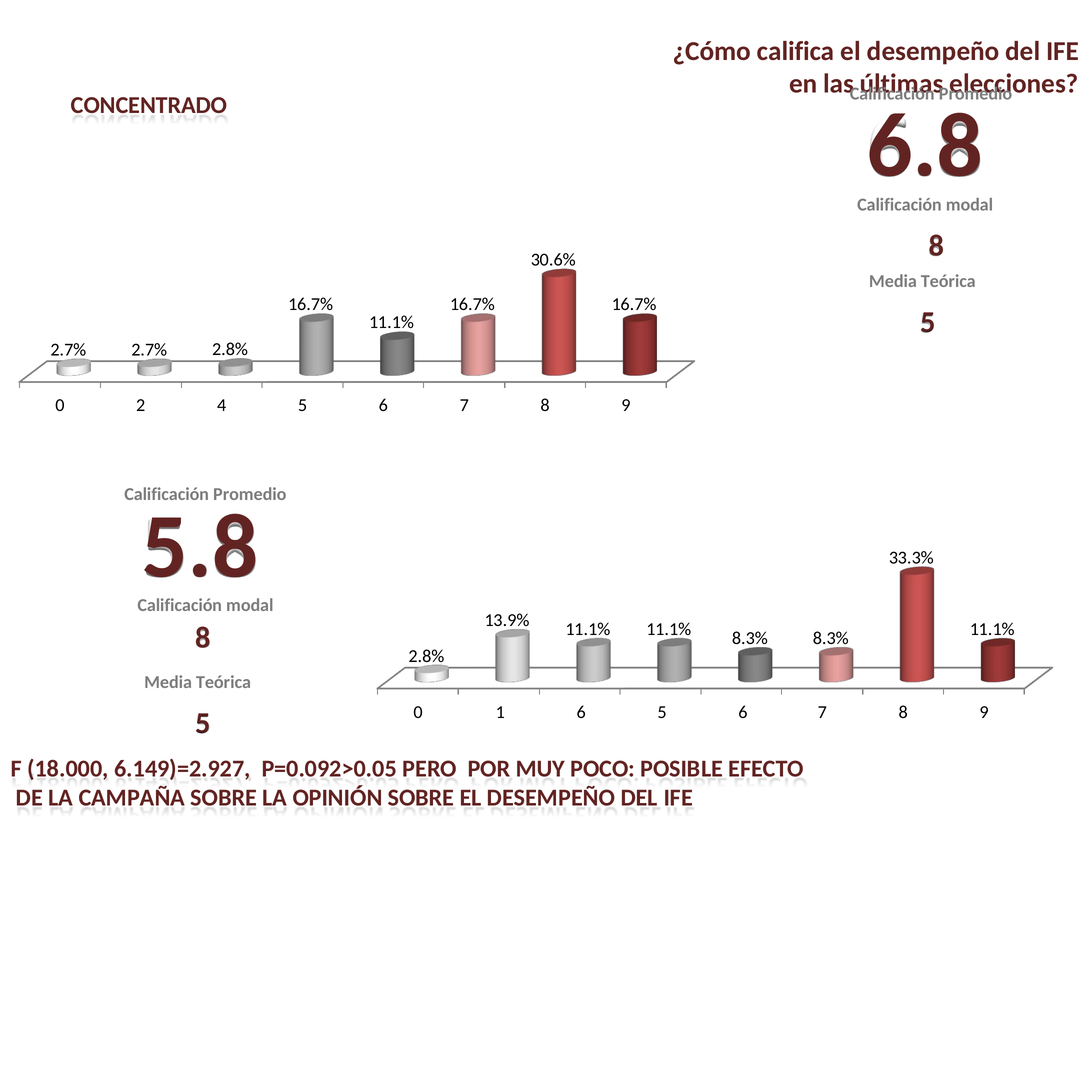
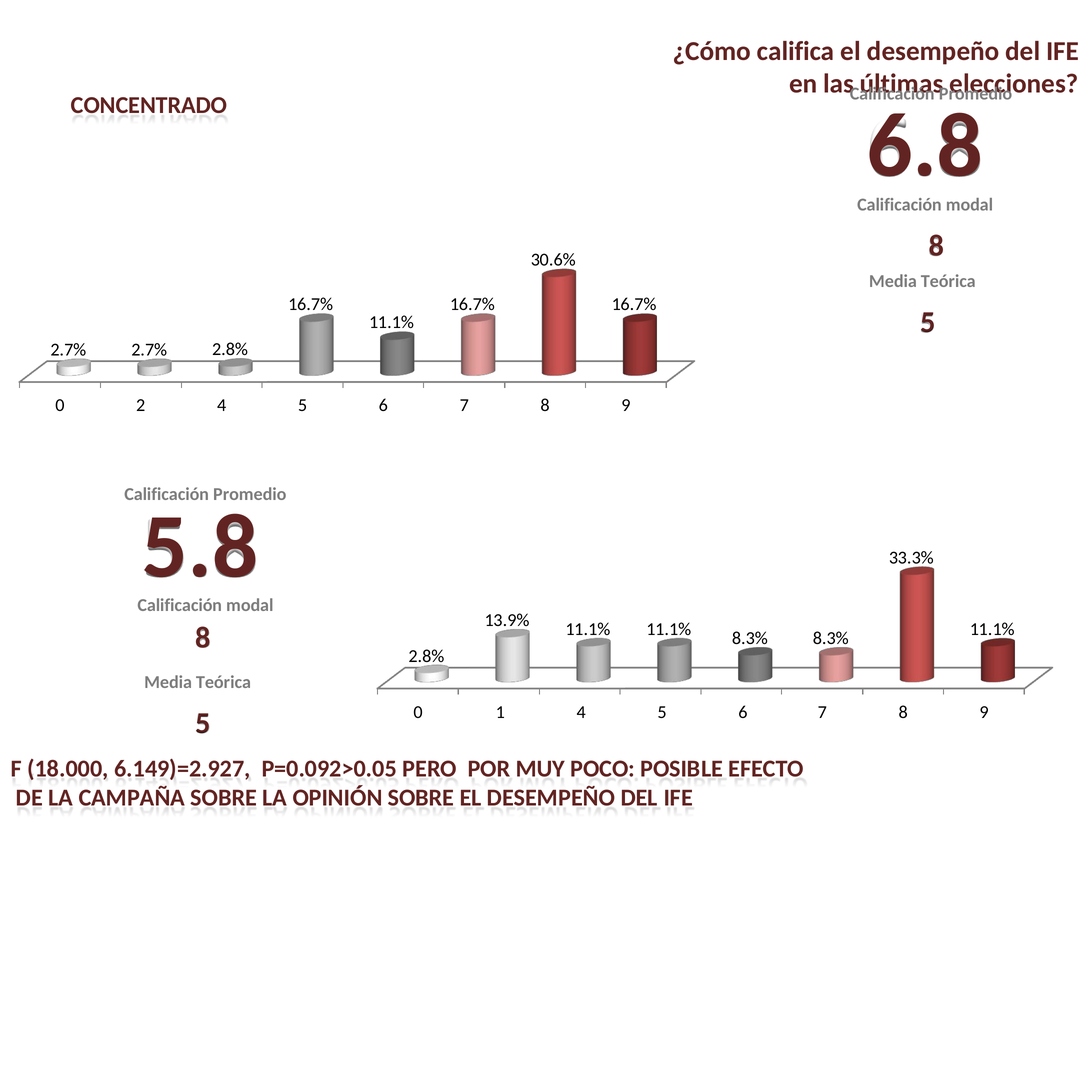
1 6: 6 -> 4 (581, 712)
